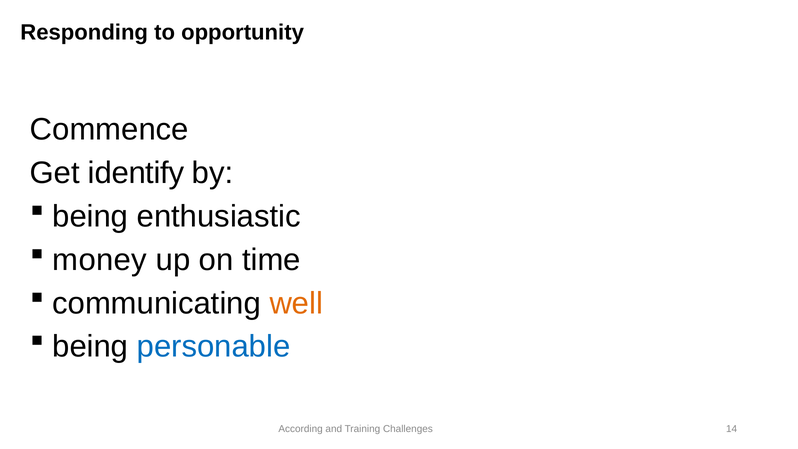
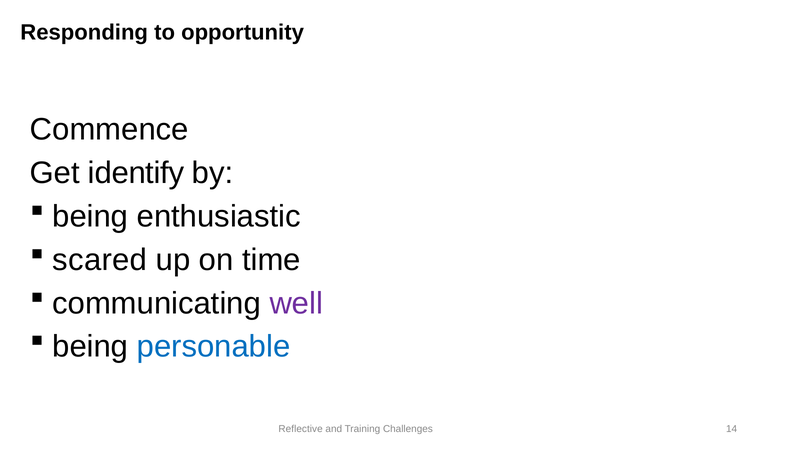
money: money -> scared (100, 260)
well colour: orange -> purple (296, 303)
According: According -> Reflective (301, 429)
